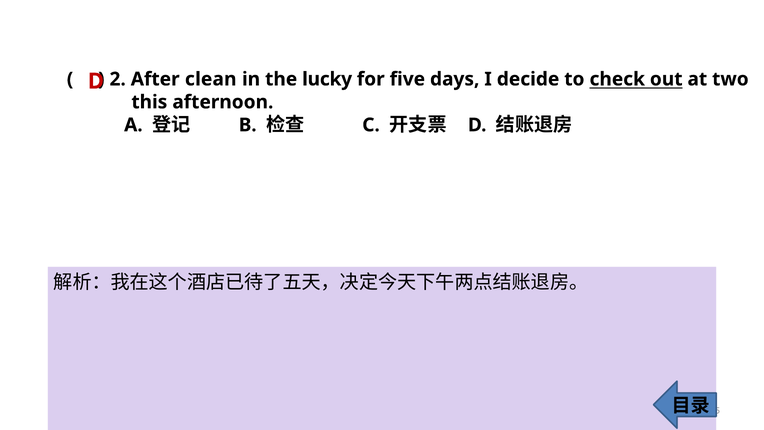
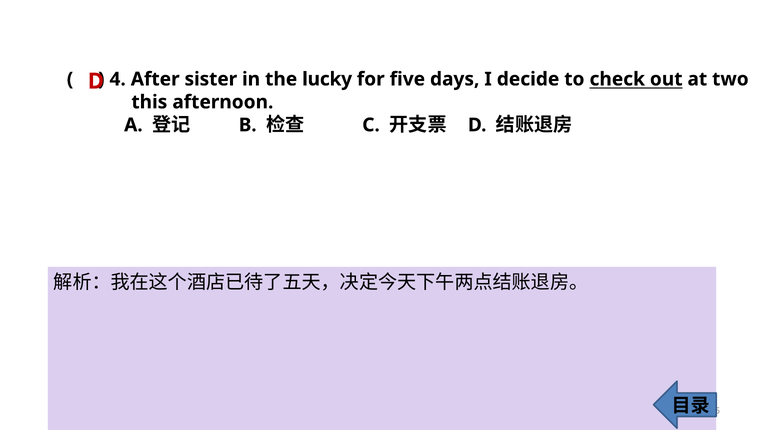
2: 2 -> 4 (118, 79)
clean: clean -> sister (211, 79)
